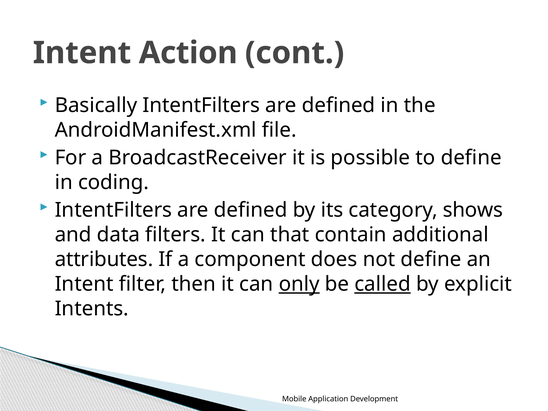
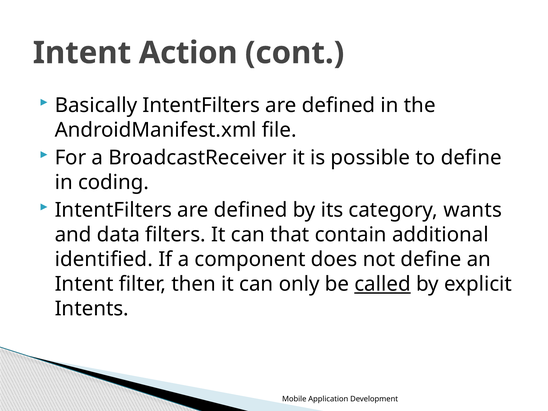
shows: shows -> wants (473, 210)
attributes: attributes -> identified (104, 259)
only underline: present -> none (299, 284)
